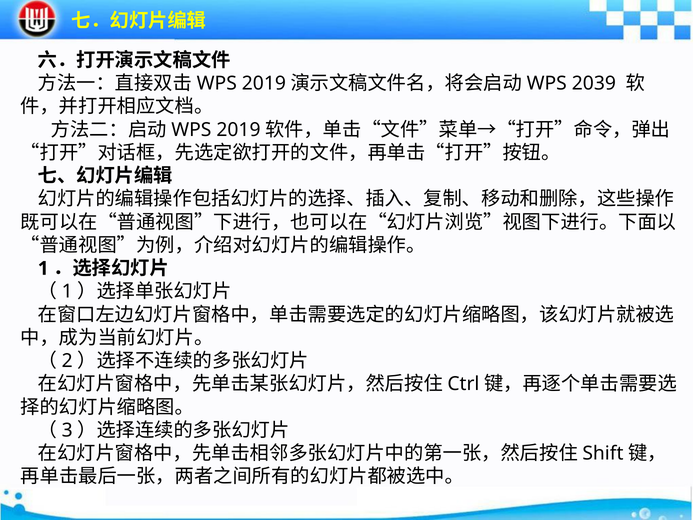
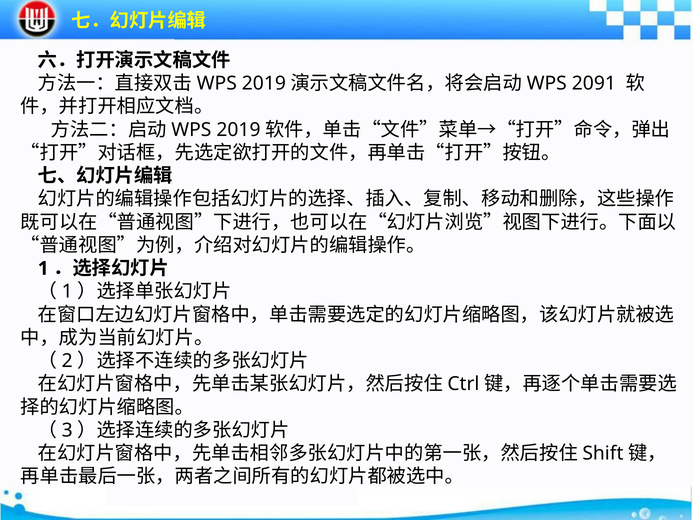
2039: 2039 -> 2091 (594, 83)
